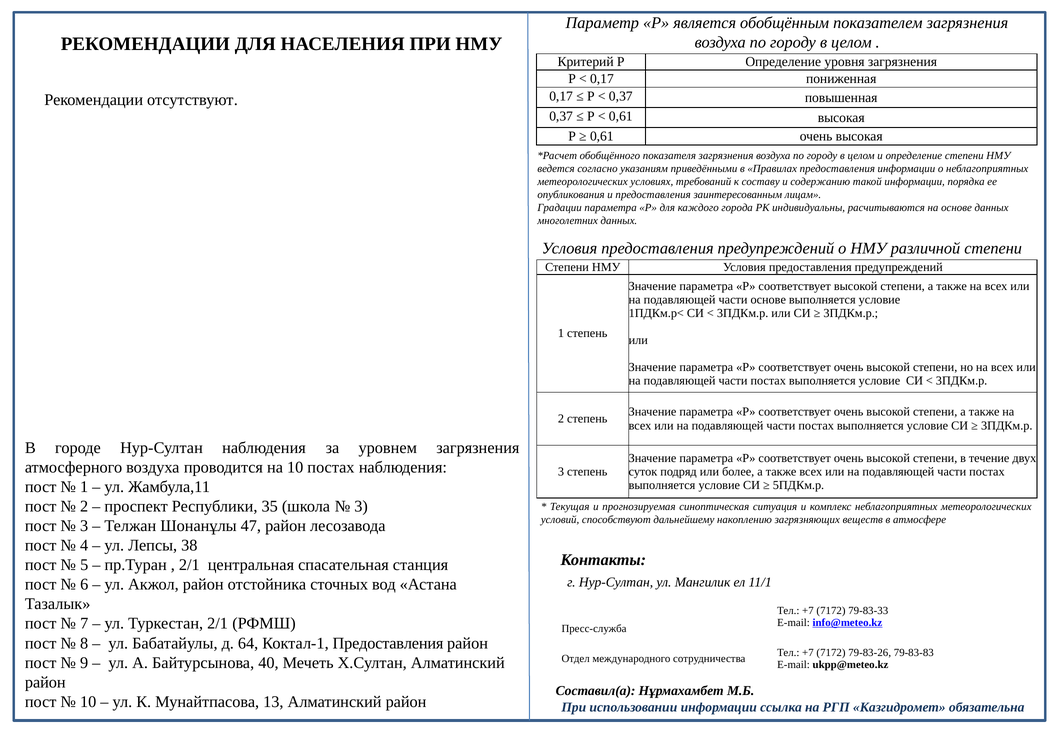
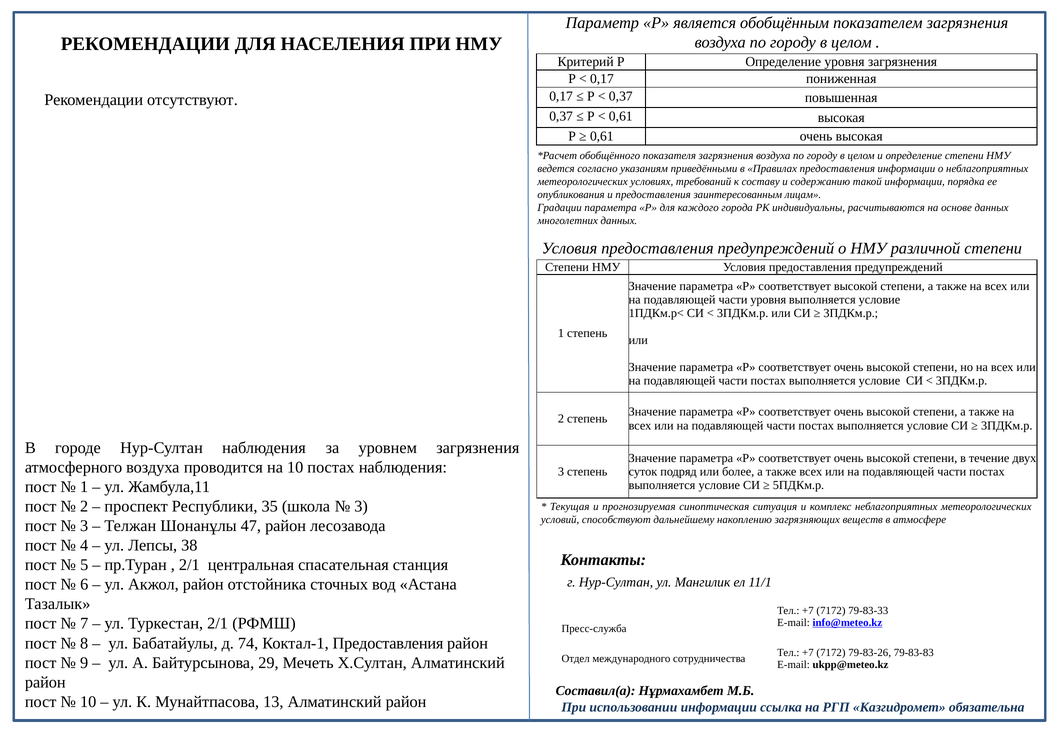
части основе: основе -> уровня (768, 300)
64: 64 -> 74 (248, 643)
40: 40 -> 29 (268, 663)
